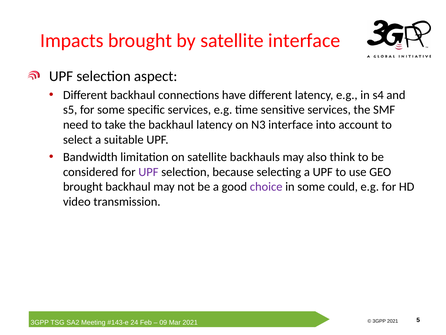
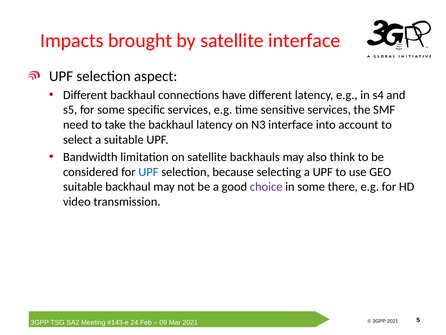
UPF colour: purple -> blue (148, 172)
brought: brought -> suitable (83, 187)
could: could -> there (343, 187)
